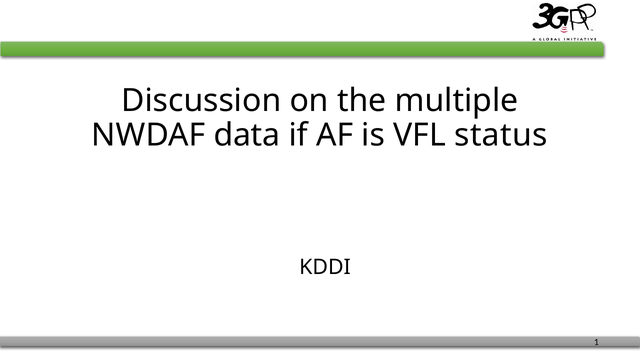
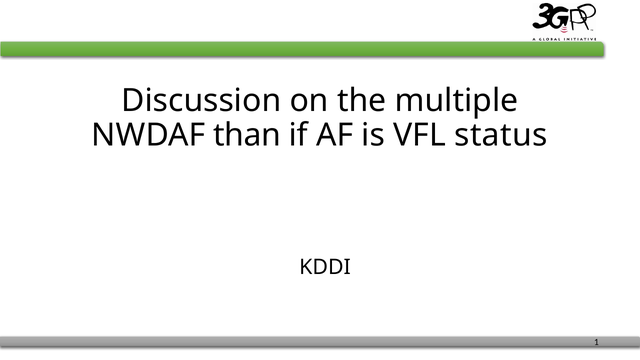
data: data -> than (247, 135)
